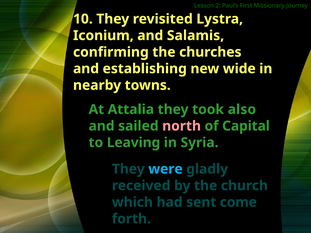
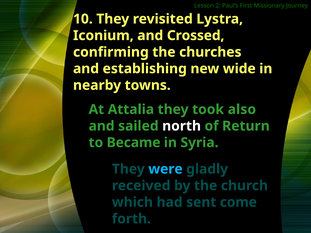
Salamis: Salamis -> Crossed (196, 36)
north colour: pink -> white (182, 126)
Capital: Capital -> Return (246, 126)
Leaving: Leaving -> Became (134, 143)
